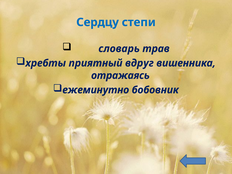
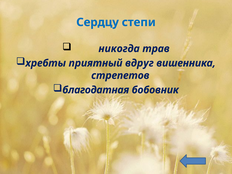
словарь: словарь -> никогда (119, 49)
отражаясь: отражаясь -> стрепетов (120, 75)
ежеминутно: ежеминутно -> благодатная (96, 90)
